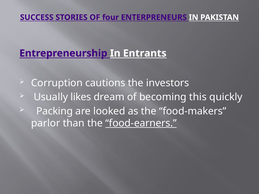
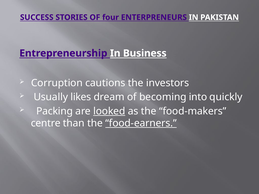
Entrants: Entrants -> Business (145, 53)
this: this -> into (198, 97)
looked underline: none -> present (109, 111)
parlor: parlor -> centre (46, 123)
